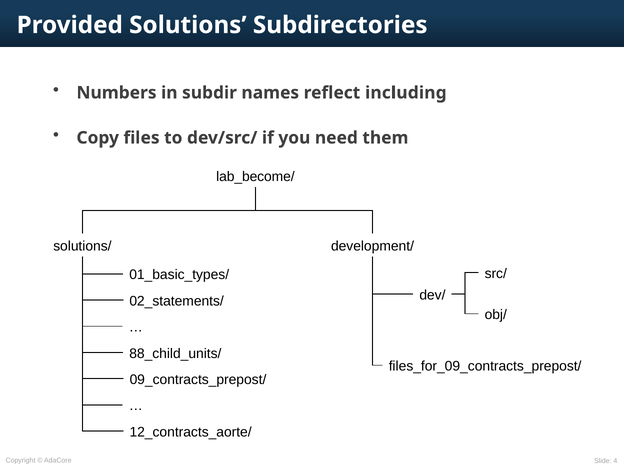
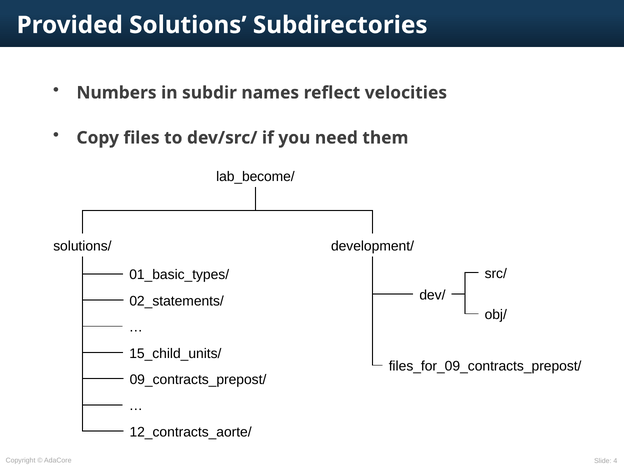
including: including -> velocities (406, 93)
88_child_units/: 88_child_units/ -> 15_child_units/ (175, 353)
